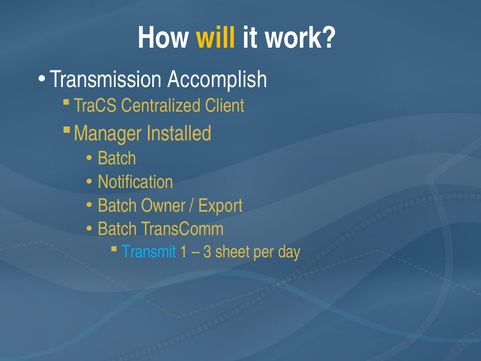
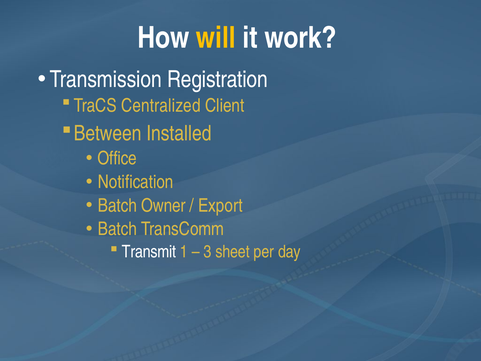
Accomplish: Accomplish -> Registration (217, 79)
Manager: Manager -> Between (108, 133)
Batch: Batch -> Office (117, 158)
Transmit colour: light blue -> white (149, 252)
